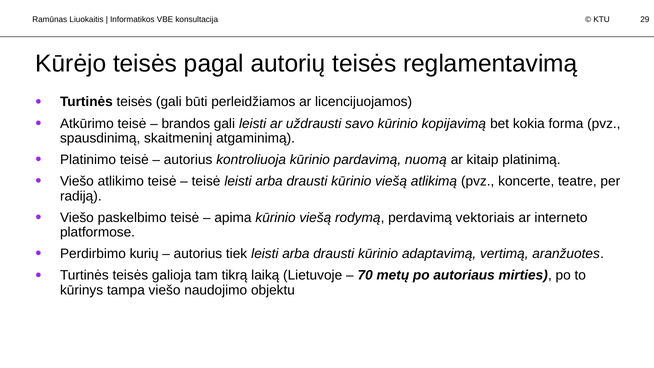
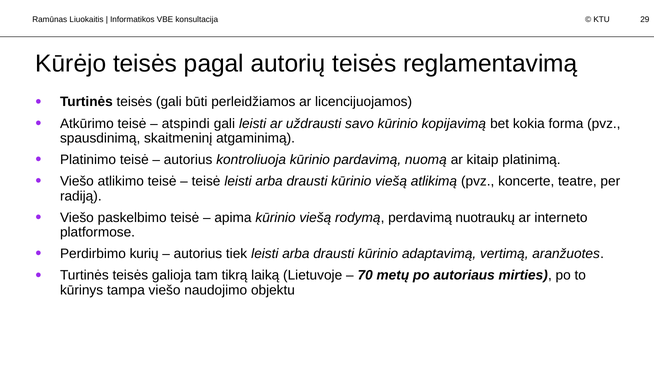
brandos: brandos -> atspindi (186, 123)
vektoriais: vektoriais -> nuotraukų (485, 217)
